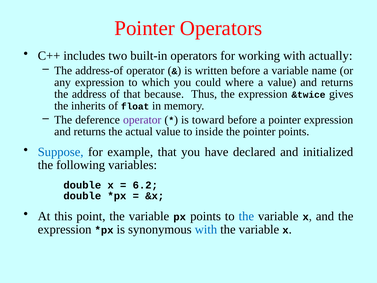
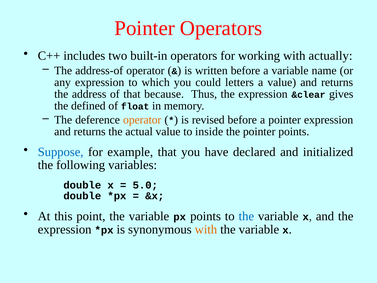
where: where -> letters (239, 82)
&twice: &twice -> &clear (309, 95)
inherits: inherits -> defined (88, 106)
operator colour: purple -> orange (142, 120)
toward: toward -> revised (208, 120)
6.2: 6.2 -> 5.0 (145, 185)
with colour: blue -> orange (206, 229)
